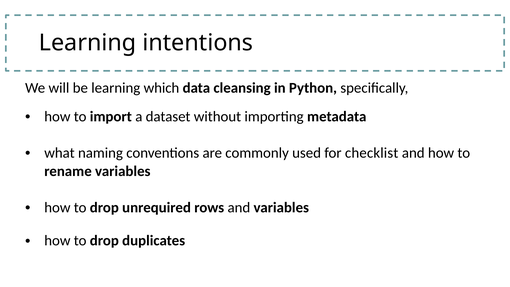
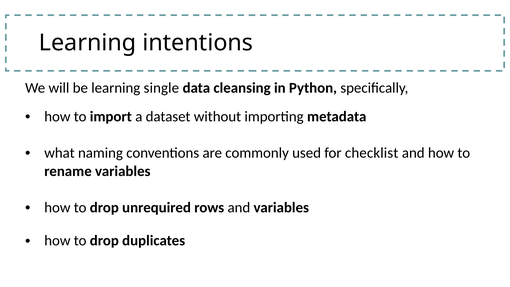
which: which -> single (161, 88)
